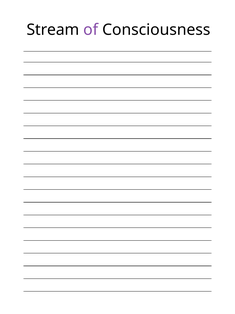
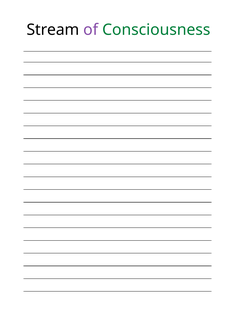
Consciousness colour: black -> green (156, 30)
